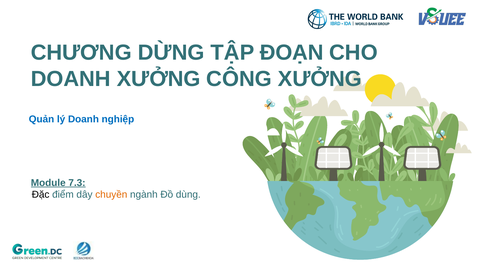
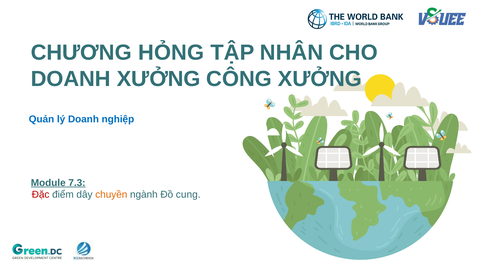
DỪNG: DỪNG -> HỎNG (171, 53)
ĐOẠN: ĐOẠN -> NHÂN (292, 53)
Đặc colour: black -> red (41, 195)
dùng: dùng -> cung (188, 195)
